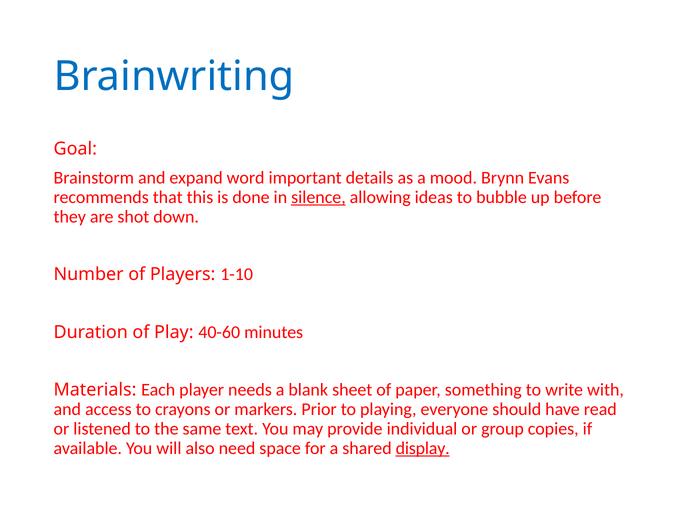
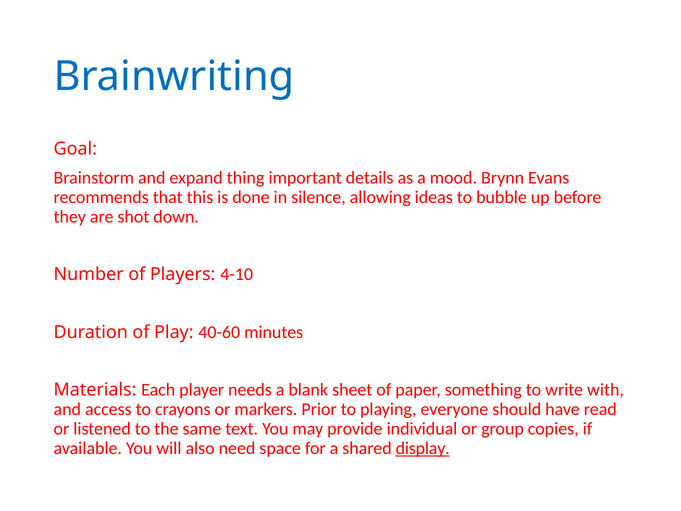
word: word -> thing (246, 178)
silence underline: present -> none (318, 197)
1-10: 1-10 -> 4-10 (237, 274)
